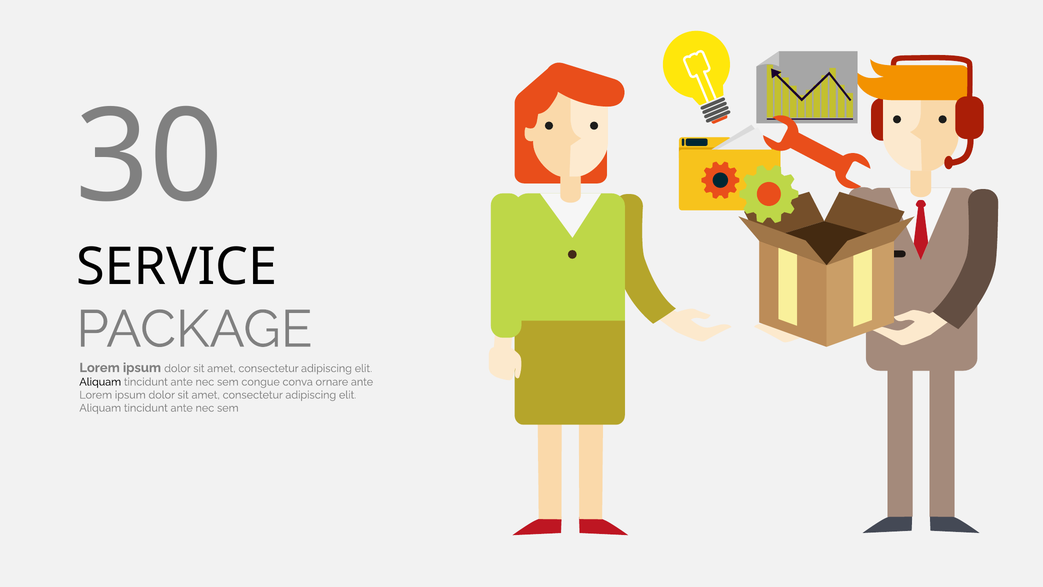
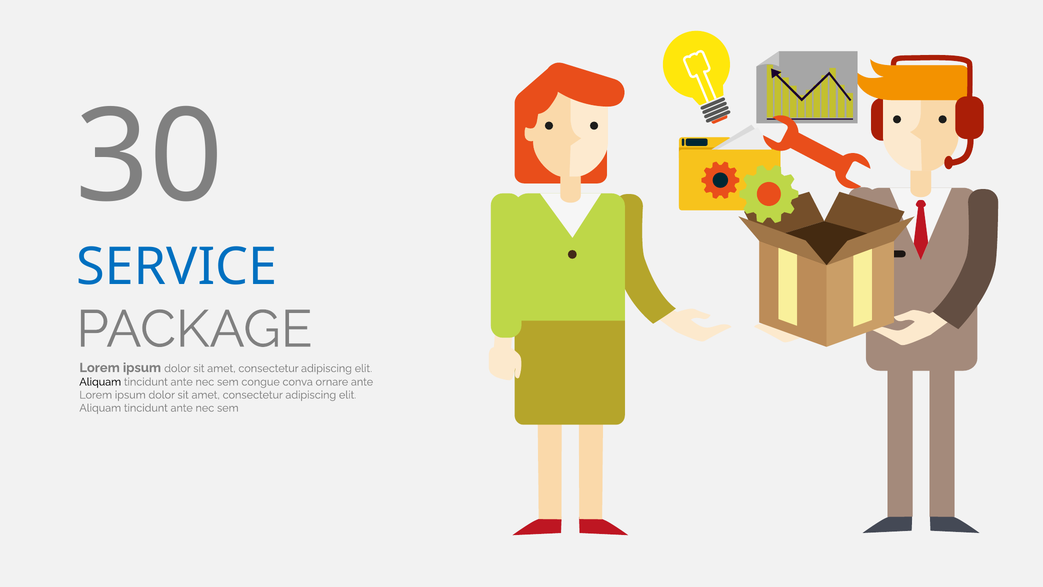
SERVICE colour: black -> blue (177, 267)
